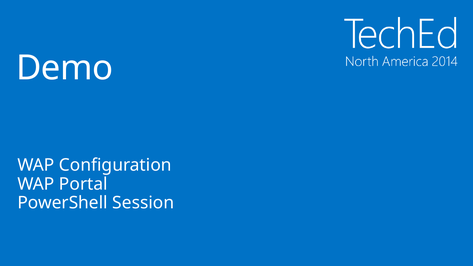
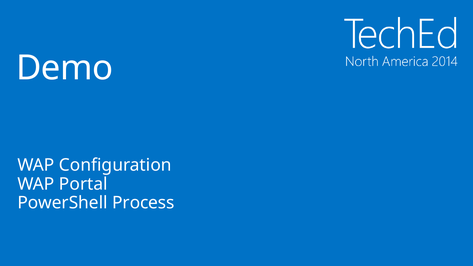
Session: Session -> Process (143, 203)
